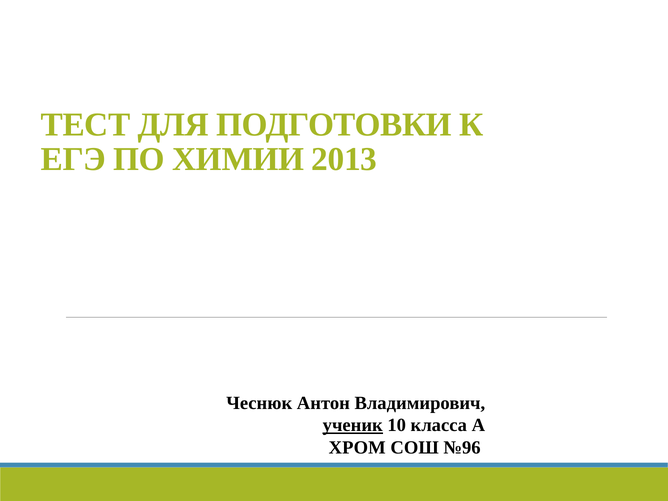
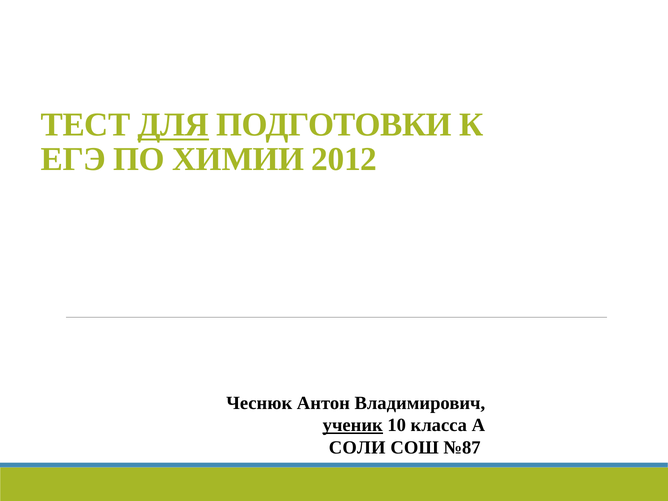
ДЛЯ underline: none -> present (173, 125)
2013: 2013 -> 2012 (344, 159)
ХРОМ: ХРОМ -> СОЛИ (357, 448)
№96: №96 -> №87 (462, 448)
